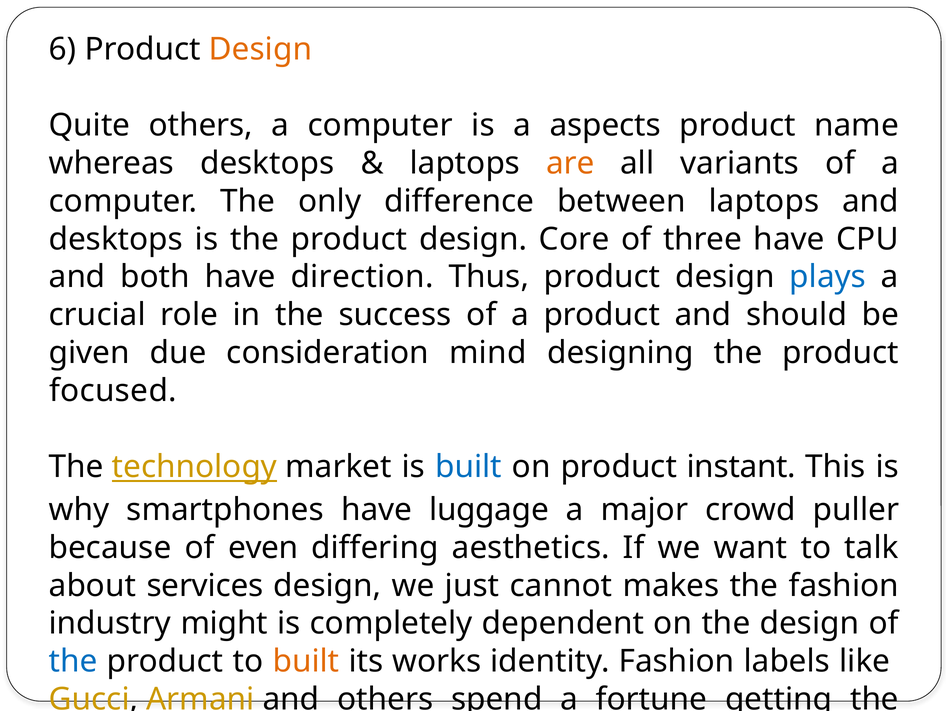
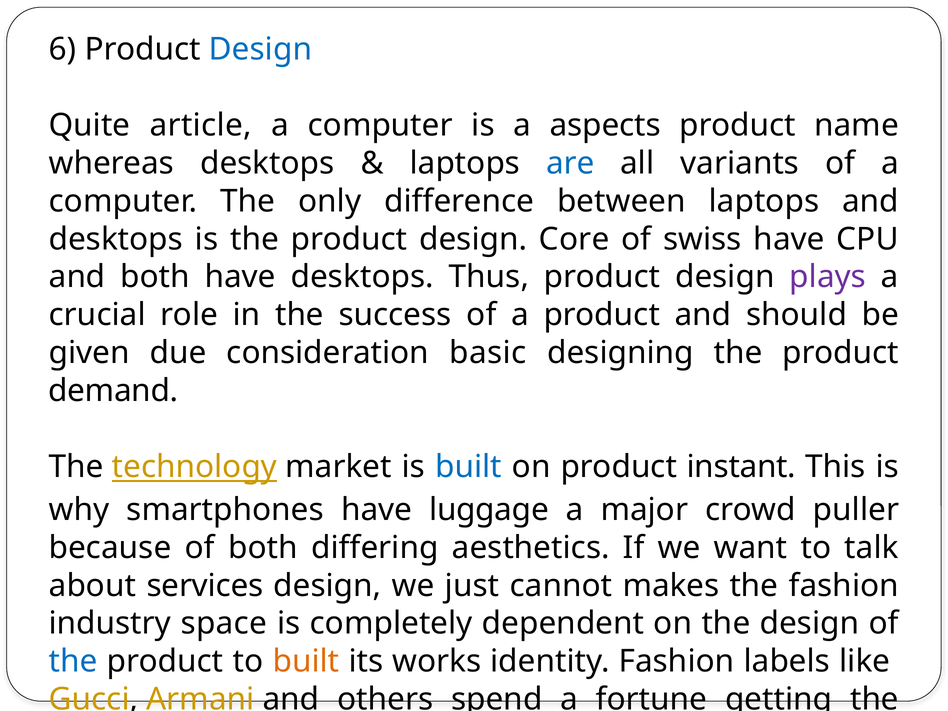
Design colour: orange -> blue (260, 50)
Quite others: others -> article (201, 125)
are colour: orange -> blue (570, 163)
three: three -> swiss (702, 239)
have direction: direction -> desktops (362, 277)
plays colour: blue -> purple (828, 277)
mind: mind -> basic (488, 353)
focused: focused -> demand (113, 391)
of even: even -> both (263, 548)
might: might -> space (224, 624)
